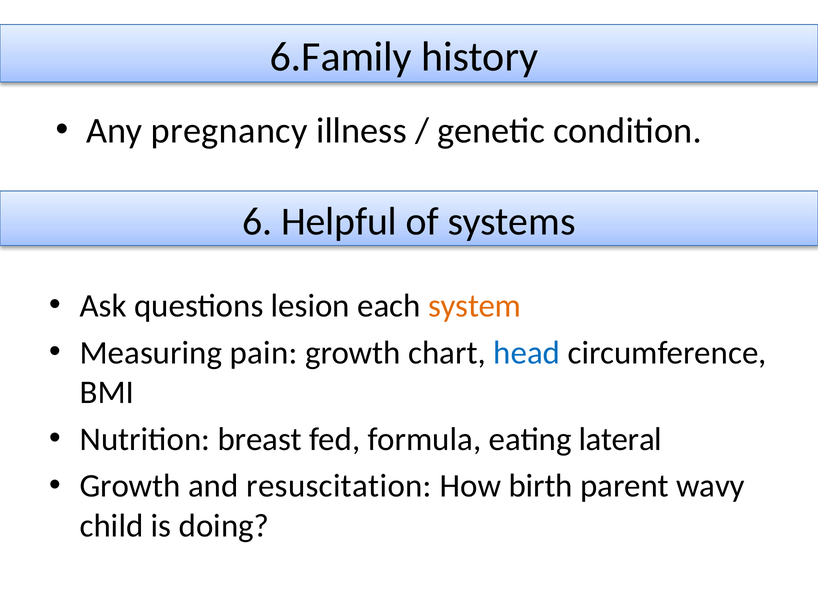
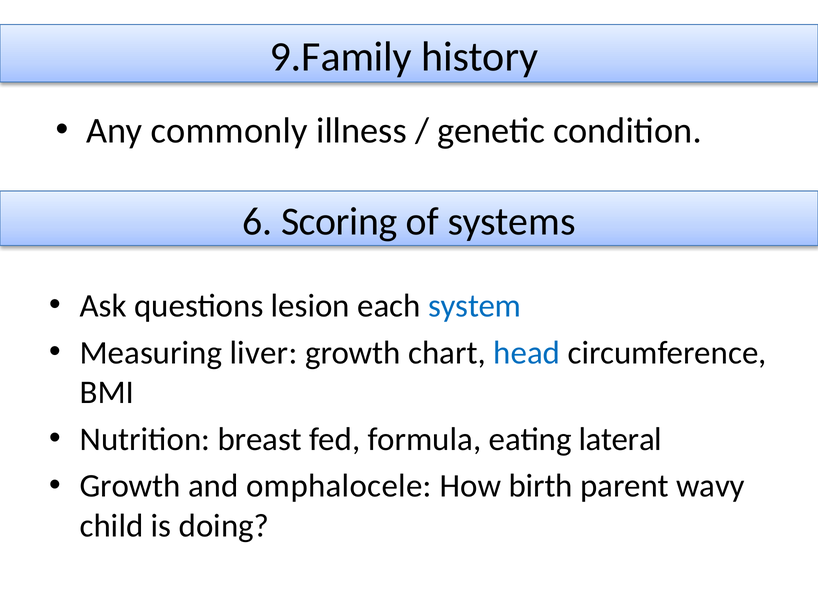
6.Family: 6.Family -> 9.Family (341, 57)
pregnancy: pregnancy -> commonly (229, 131)
Helpful: Helpful -> Scoring (339, 222)
system colour: orange -> blue (475, 306)
pain: pain -> liver (263, 352)
resuscitation: resuscitation -> omphalocele (339, 486)
